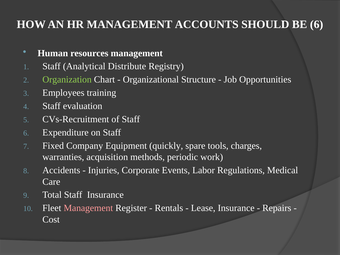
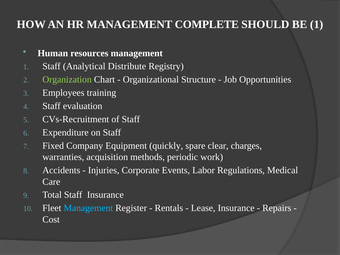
ACCOUNTS: ACCOUNTS -> COMPLETE (207, 24)
BE 6: 6 -> 1 (317, 24)
tools: tools -> clear (218, 146)
Management colour: pink -> light blue (88, 208)
